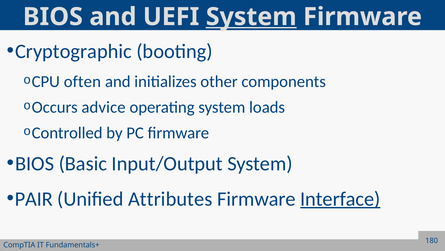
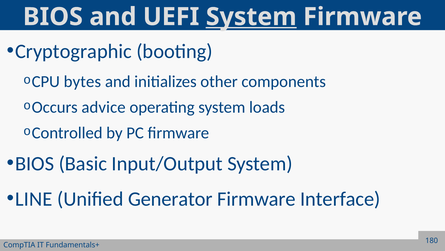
often: often -> bytes (82, 81)
PAIR: PAIR -> LINE (34, 198)
Attributes: Attributes -> Generator (170, 198)
Interface underline: present -> none (340, 198)
